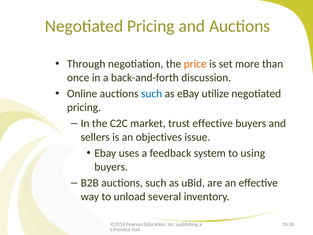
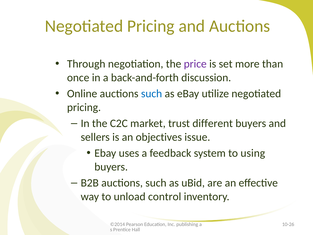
price colour: orange -> purple (195, 64)
trust effective: effective -> different (213, 123)
several: several -> control (165, 196)
